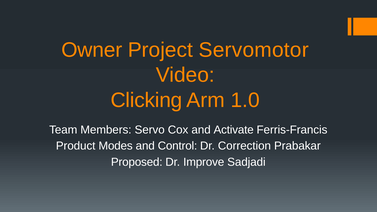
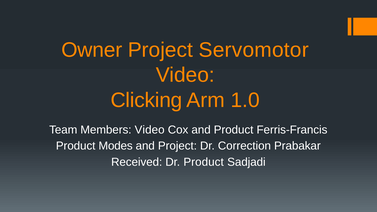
Members Servo: Servo -> Video (150, 130)
and Activate: Activate -> Product (234, 130)
and Control: Control -> Project (177, 146)
Proposed: Proposed -> Received (137, 162)
Dr Improve: Improve -> Product (204, 162)
